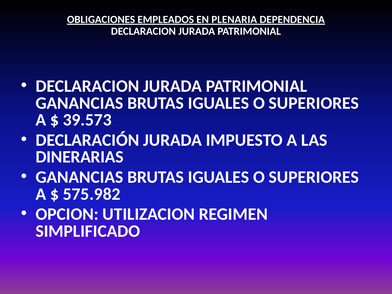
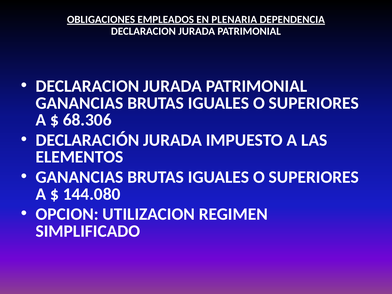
39.573: 39.573 -> 68.306 (87, 120)
DINERARIAS: DINERARIAS -> ELEMENTOS (79, 157)
575.982: 575.982 -> 144.080 (92, 194)
